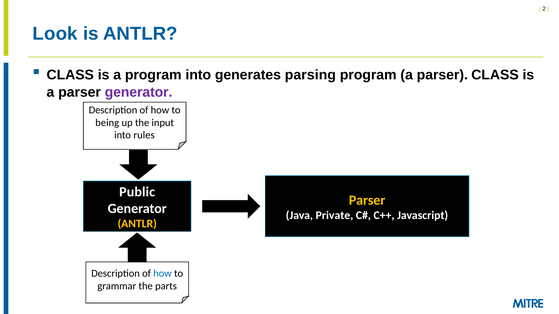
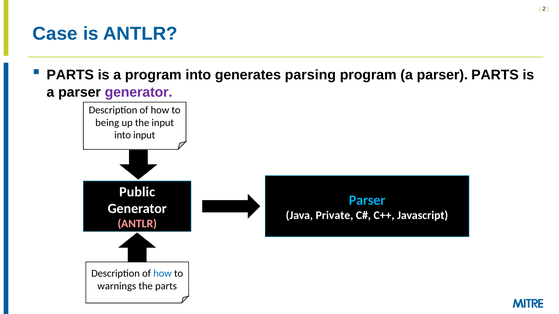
Look: Look -> Case (55, 34)
CLASS: CLASS -> PARTS (70, 75)
parser CLASS: CLASS -> PARTS (495, 75)
into rules: rules -> input (144, 135)
Parser colour: yellow -> light blue (367, 201)
ANTLR colour: yellow -> pink (137, 224)
grammar: grammar -> warnings (117, 286)
